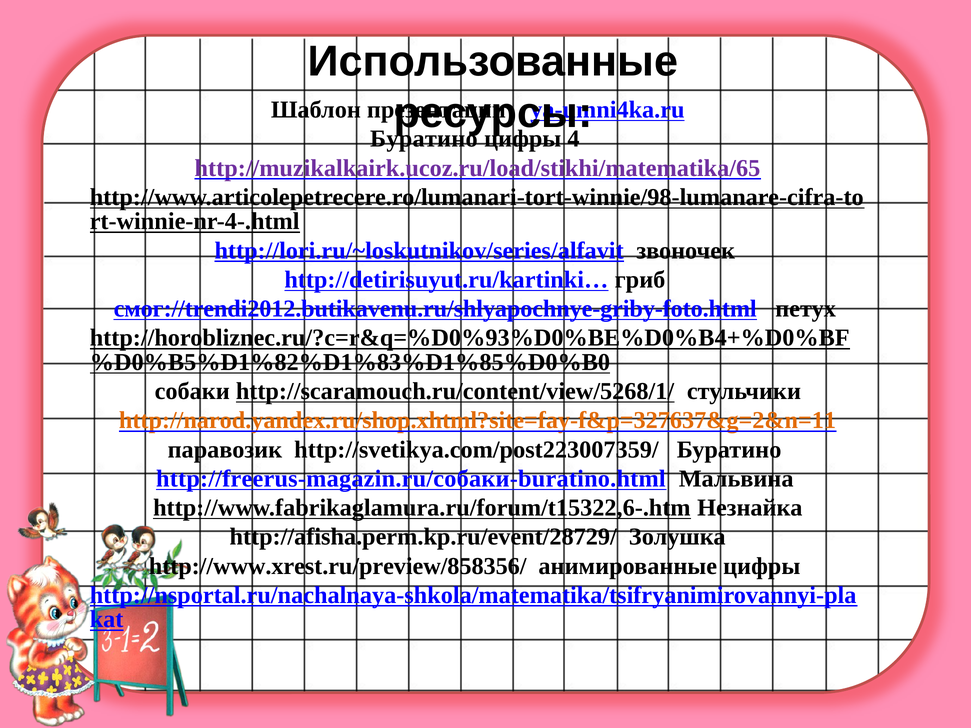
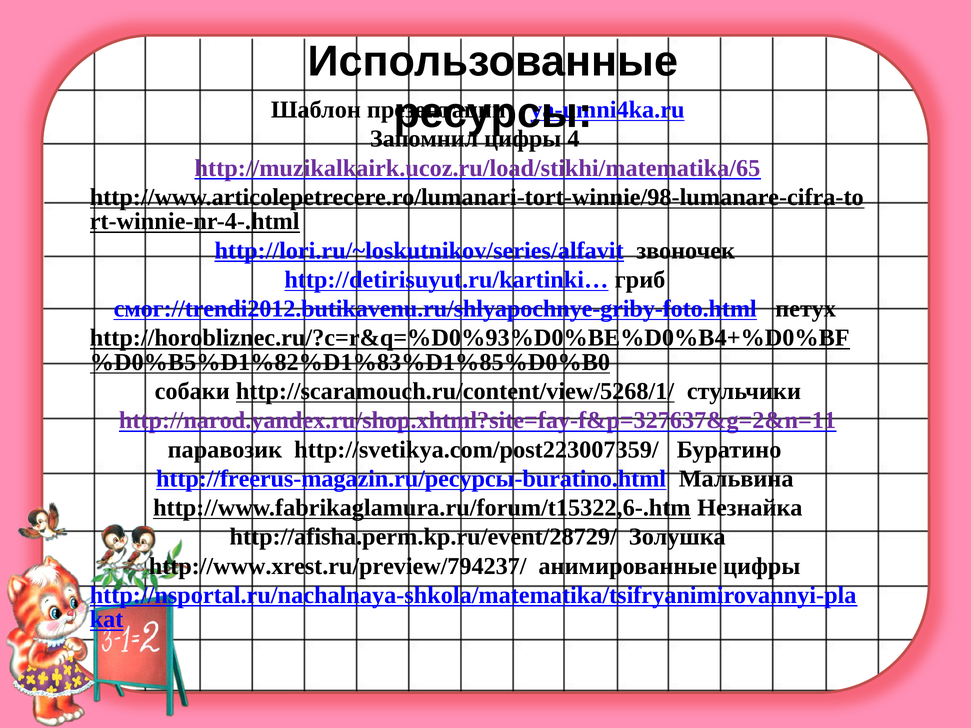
Буратино: Буратино -> Запомнил (424, 139)
http://narod.yandex.ru/shop.xhtml?site=fay-f&p=327637&g=2&n=11 colour: orange -> purple (478, 421)
http://freerus-magazin.ru/собаки-buratino.html: http://freerus-magazin.ru/собаки-buratino.html -> http://freerus-magazin.ru/ресурсы-buratino.html (411, 479)
http://www.xrest.ru/preview/858356/: http://www.xrest.ru/preview/858356/ -> http://www.xrest.ru/preview/794237/ (338, 566)
